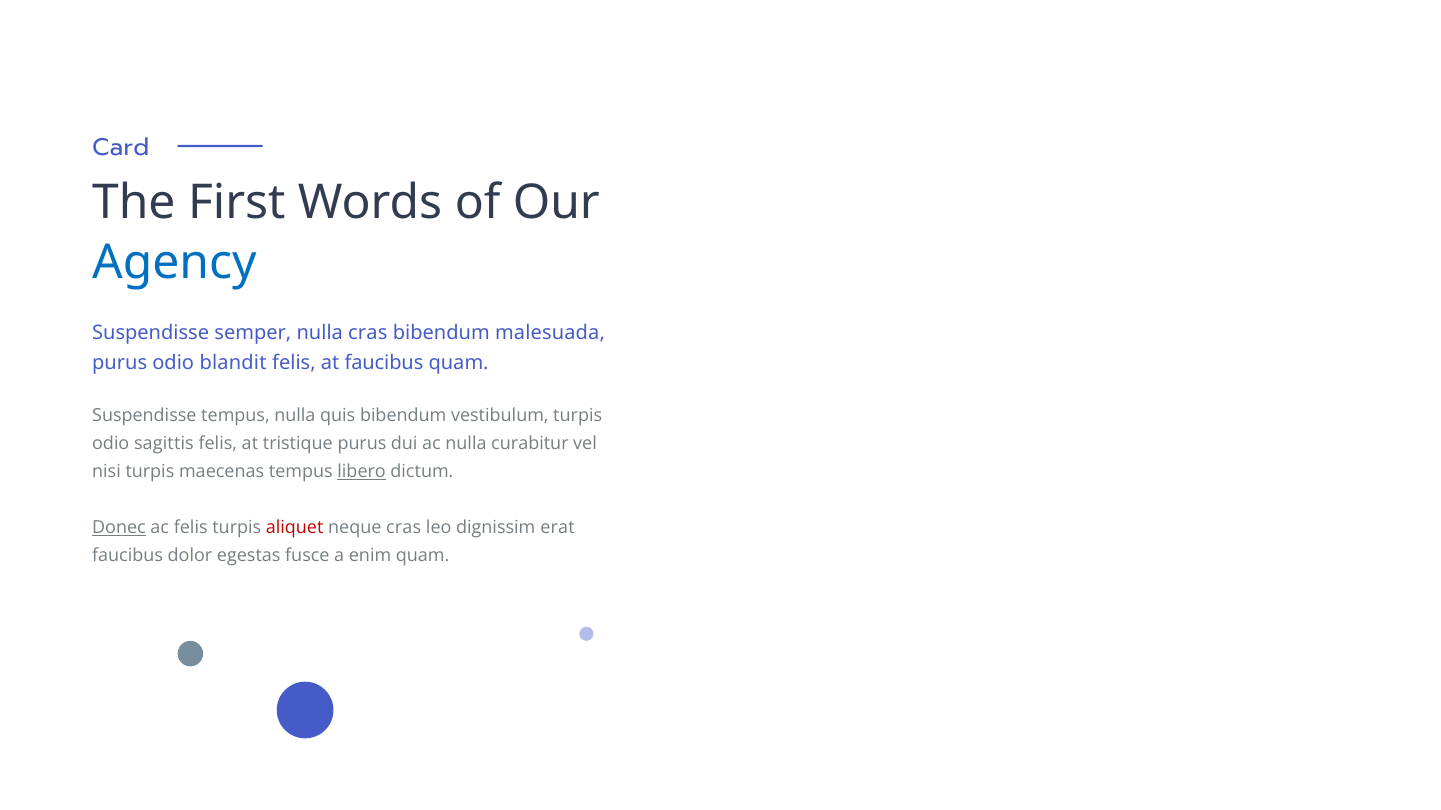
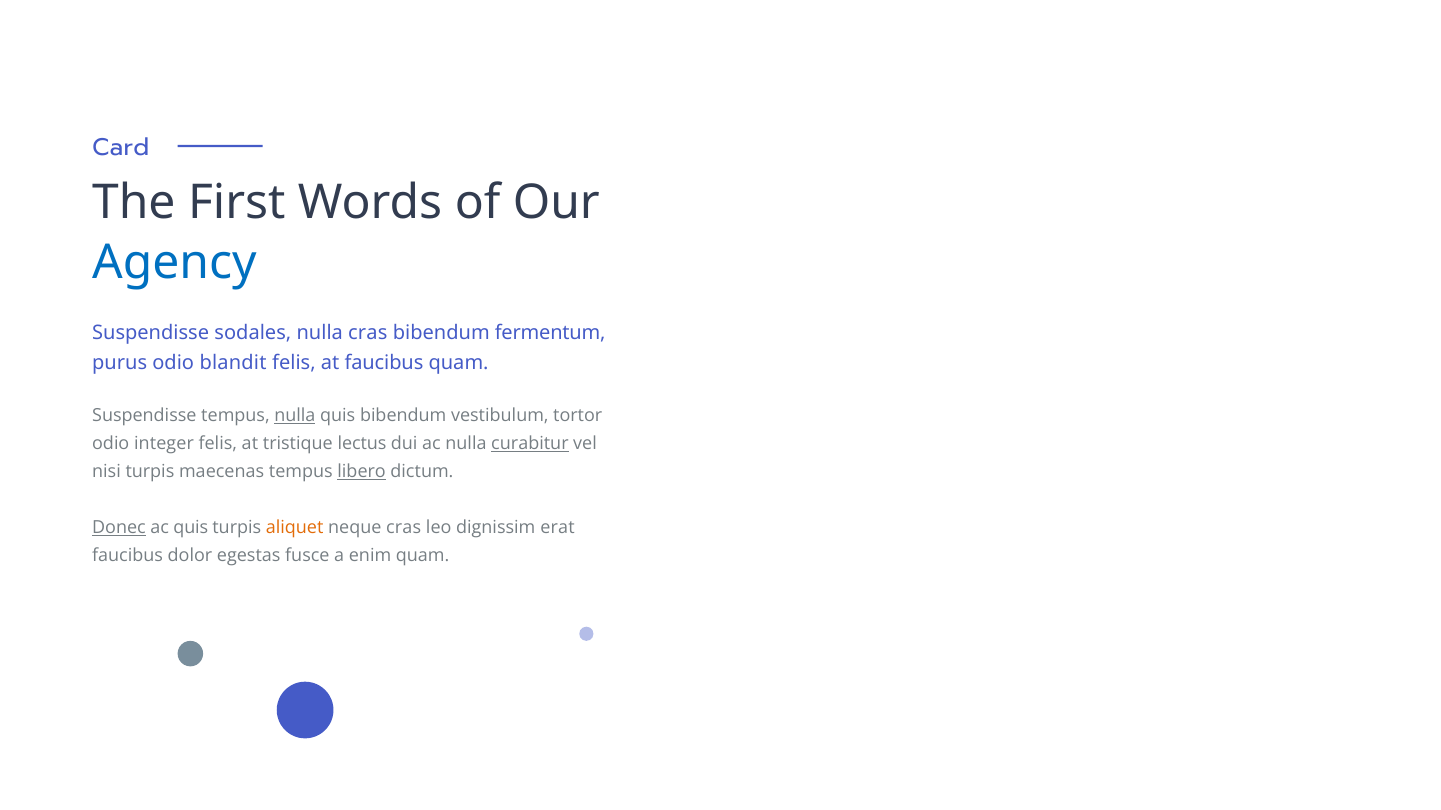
semper: semper -> sodales (253, 333)
malesuada: malesuada -> fermentum (550, 333)
nulla underline: none -> present (295, 416)
vestibulum turpis: turpis -> tortor (578, 416)
sagittis: sagittis -> integer (164, 444)
tristique purus: purus -> lectus (362, 444)
curabitur underline: none -> present (530, 444)
ac felis: felis -> quis (191, 528)
aliquet colour: red -> orange (295, 528)
